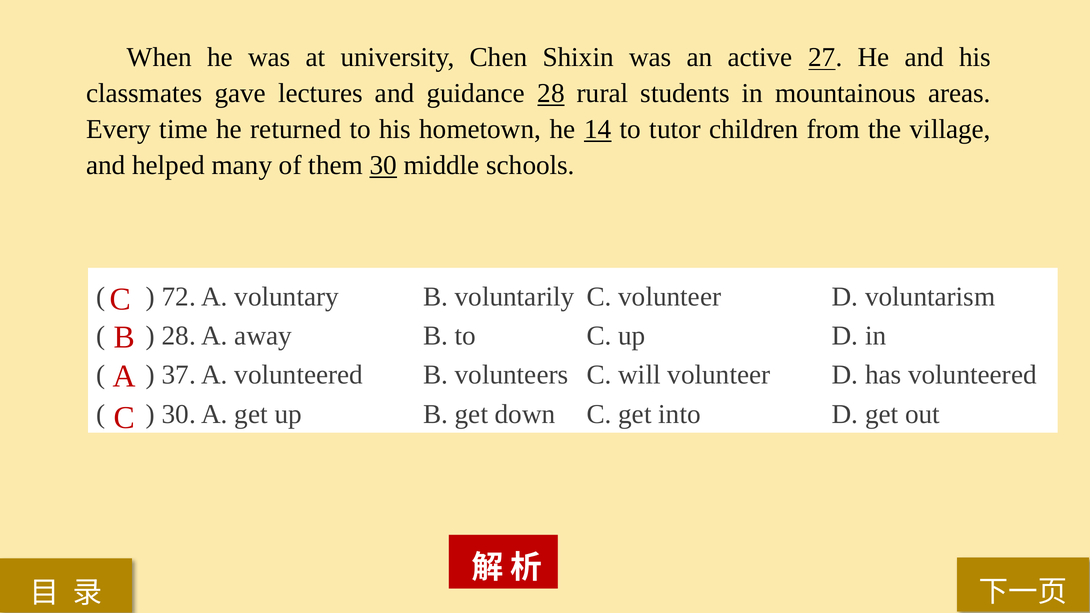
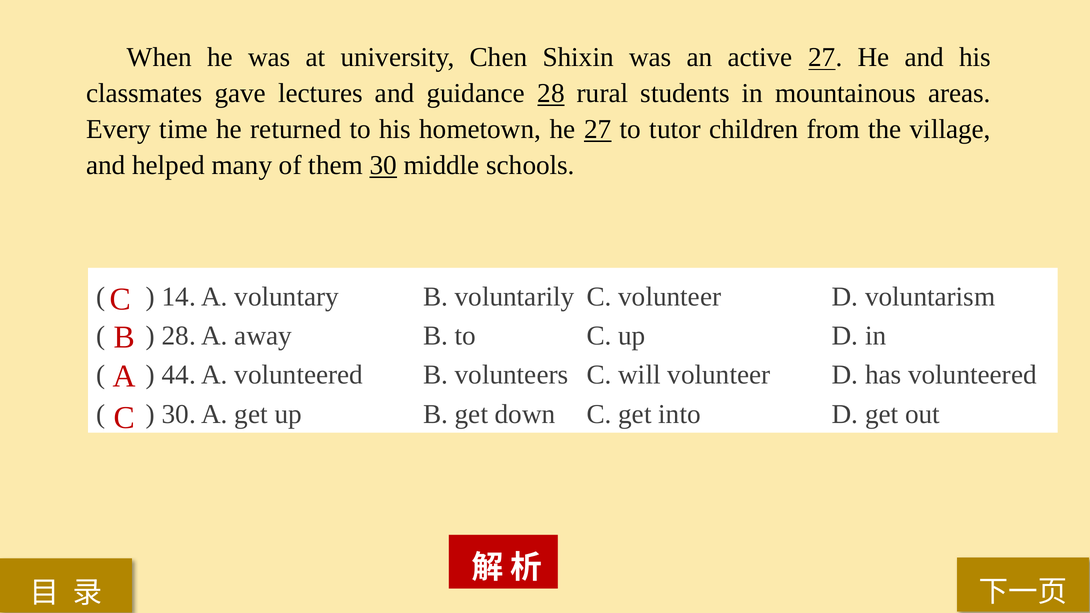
he 14: 14 -> 27 (598, 129)
72: 72 -> 14 (179, 297)
37: 37 -> 44 (179, 375)
